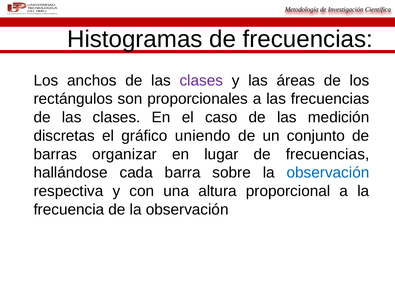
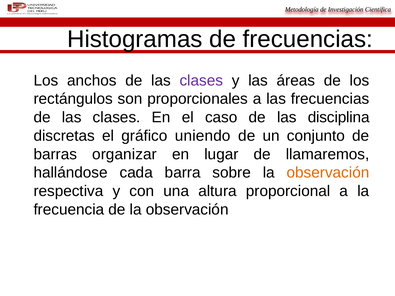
medición: medición -> disciplina (339, 117)
lugar de frecuencias: frecuencias -> llamaremos (328, 154)
observación colour: blue -> orange (328, 173)
